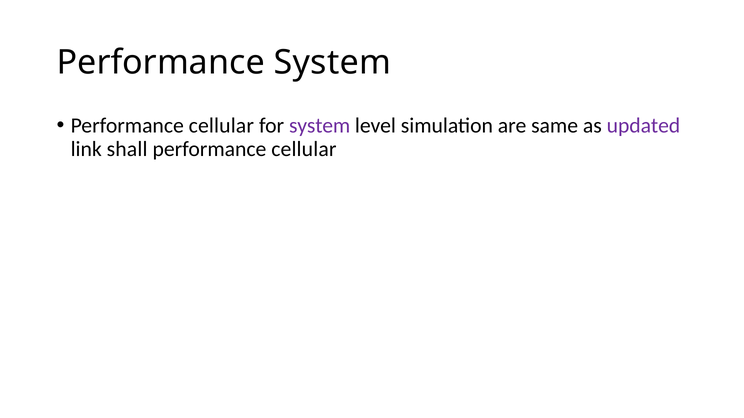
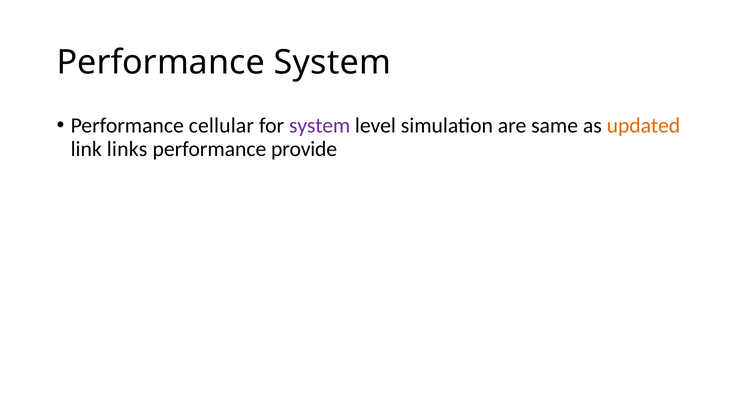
updated colour: purple -> orange (643, 126)
shall: shall -> links (127, 149)
cellular: cellular -> provide (304, 149)
